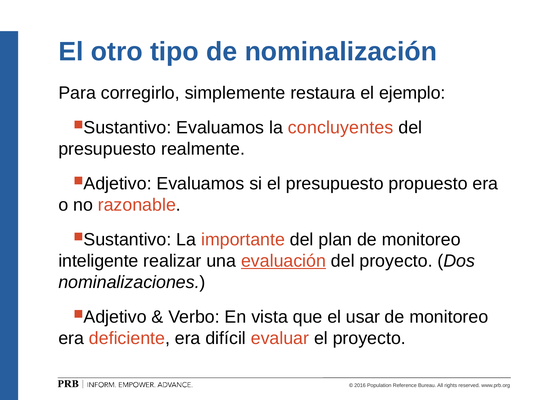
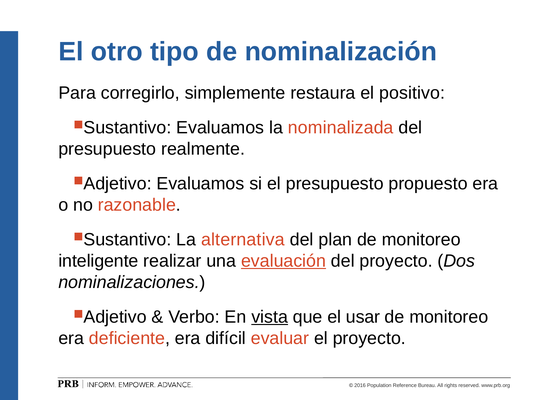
ejemplo: ejemplo -> positivo (412, 93)
concluyentes: concluyentes -> nominalizada (341, 127)
importante: importante -> alternativa (243, 239)
vista underline: none -> present (270, 317)
